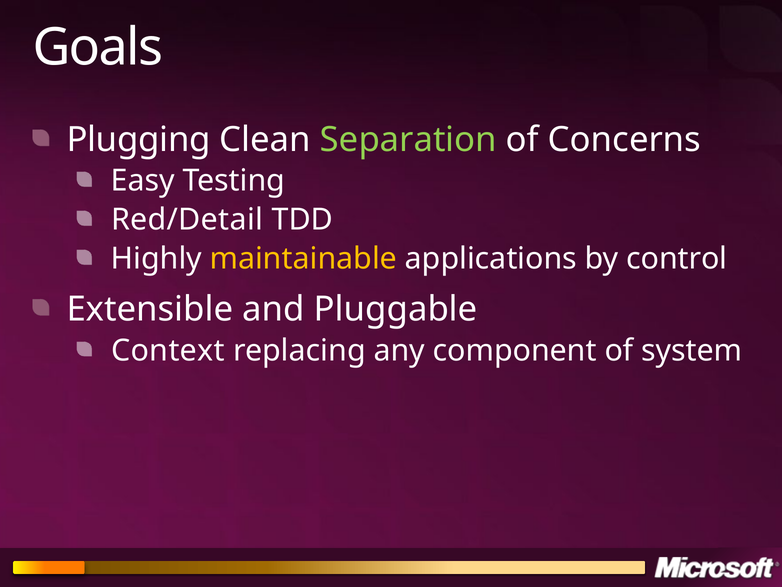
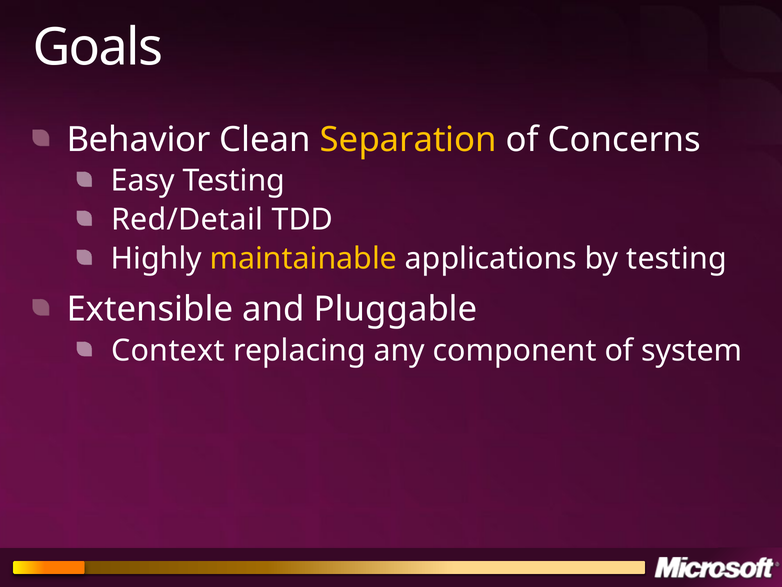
Plugging: Plugging -> Behavior (139, 139)
Separation colour: light green -> yellow (408, 139)
by control: control -> testing (677, 259)
